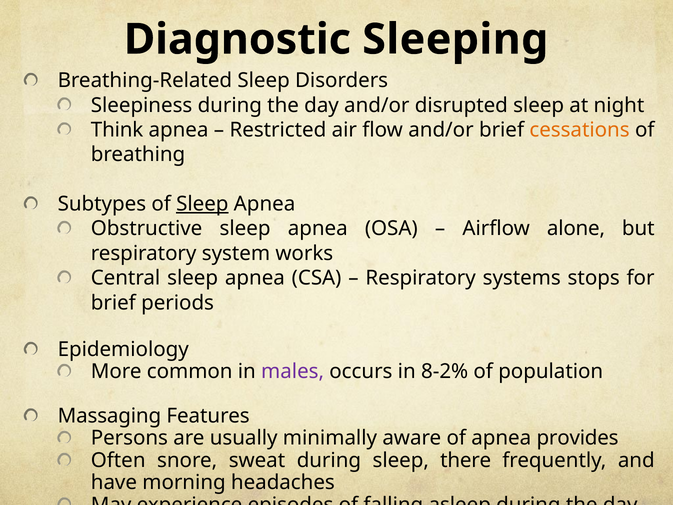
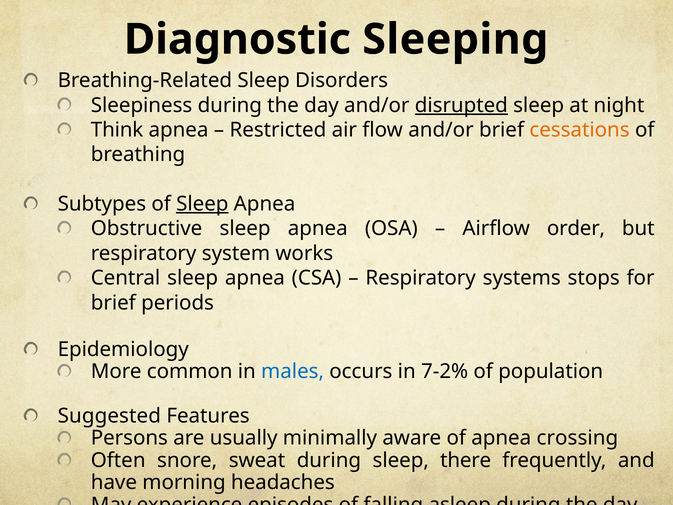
disrupted underline: none -> present (461, 105)
alone: alone -> order (576, 229)
males colour: purple -> blue (293, 371)
8-2%: 8-2% -> 7-2% (445, 371)
Massaging: Massaging -> Suggested (109, 416)
provides: provides -> crossing (577, 438)
